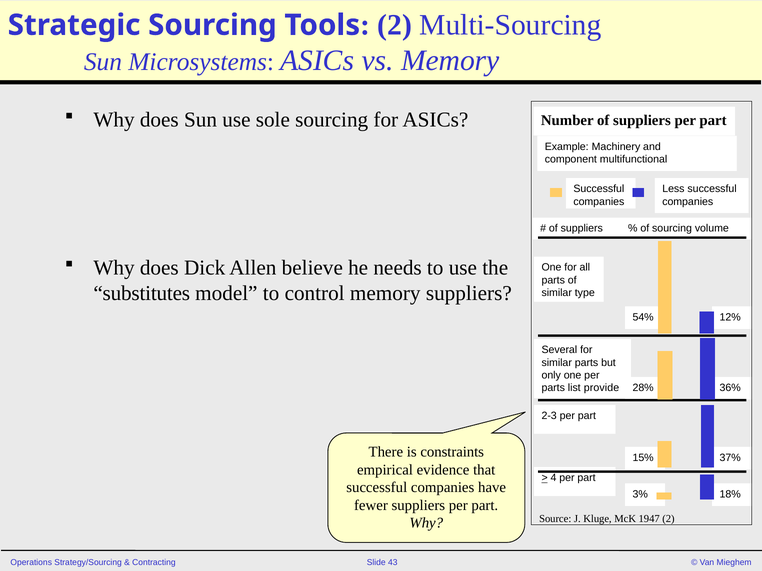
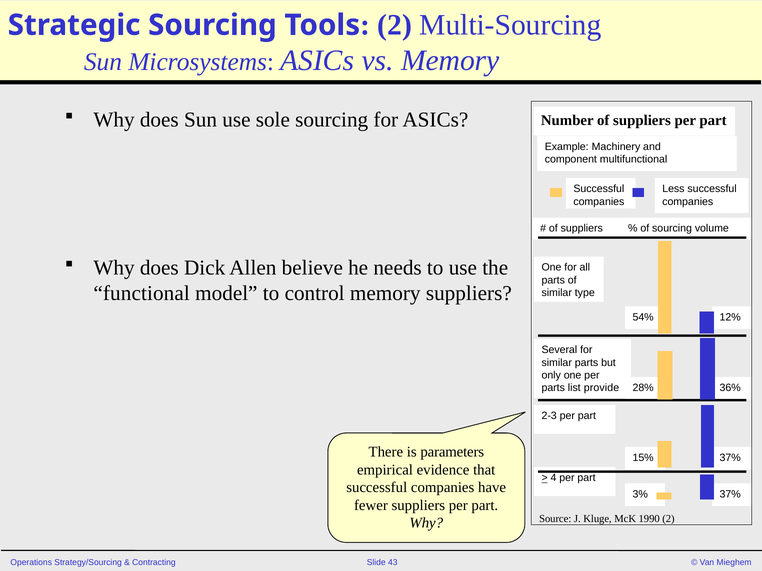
substitutes: substitutes -> functional (142, 293)
constraints: constraints -> parameters (452, 452)
18%: 18% -> 37% (730, 495)
1947: 1947 -> 1990 (649, 519)
